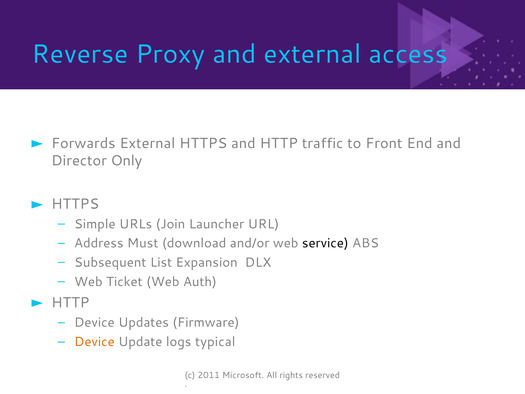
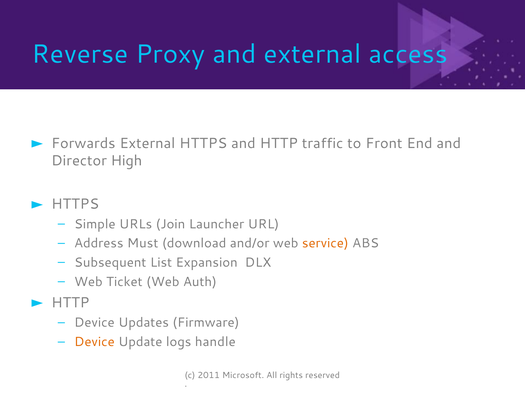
Only: Only -> High (126, 161)
service colour: black -> orange (325, 243)
typical: typical -> handle (215, 342)
